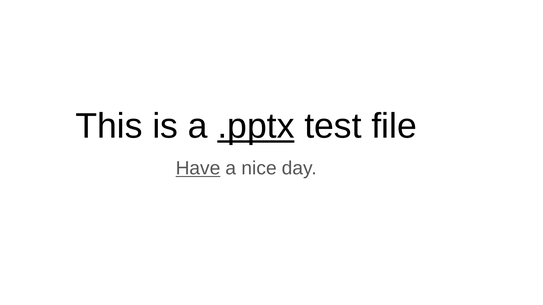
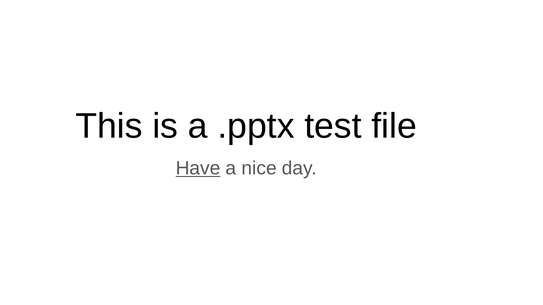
.pptx underline: present -> none (256, 126)
